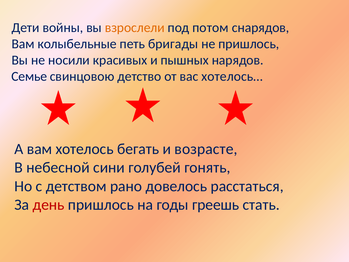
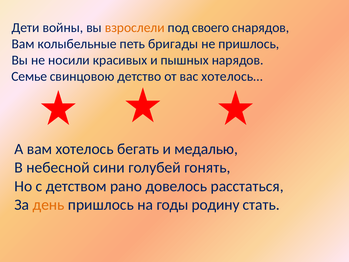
потом: потом -> своего (211, 28)
возрасте: возрасте -> медалью (206, 149)
день colour: red -> orange (49, 205)
греешь: греешь -> родину (216, 205)
